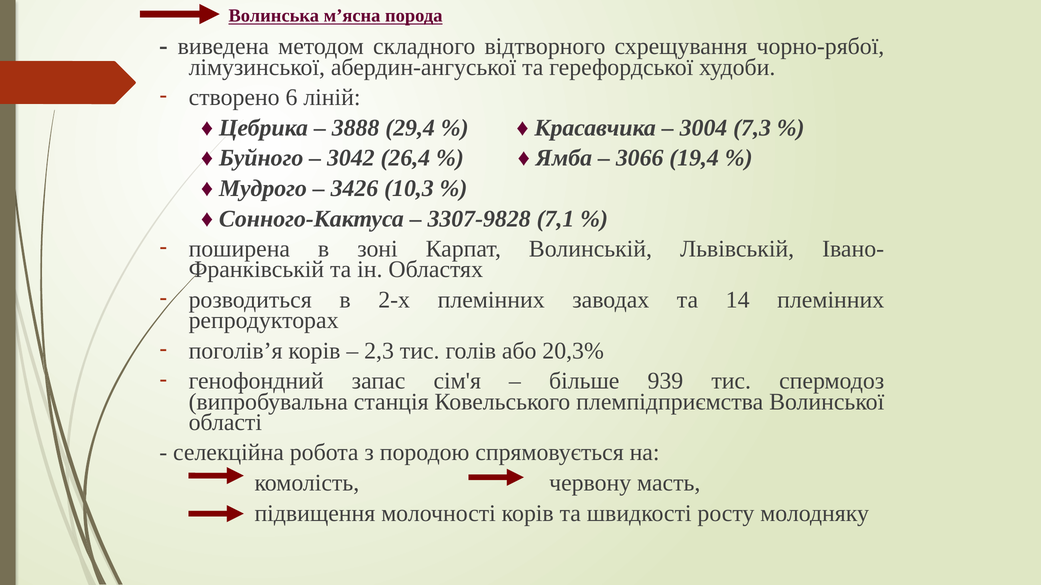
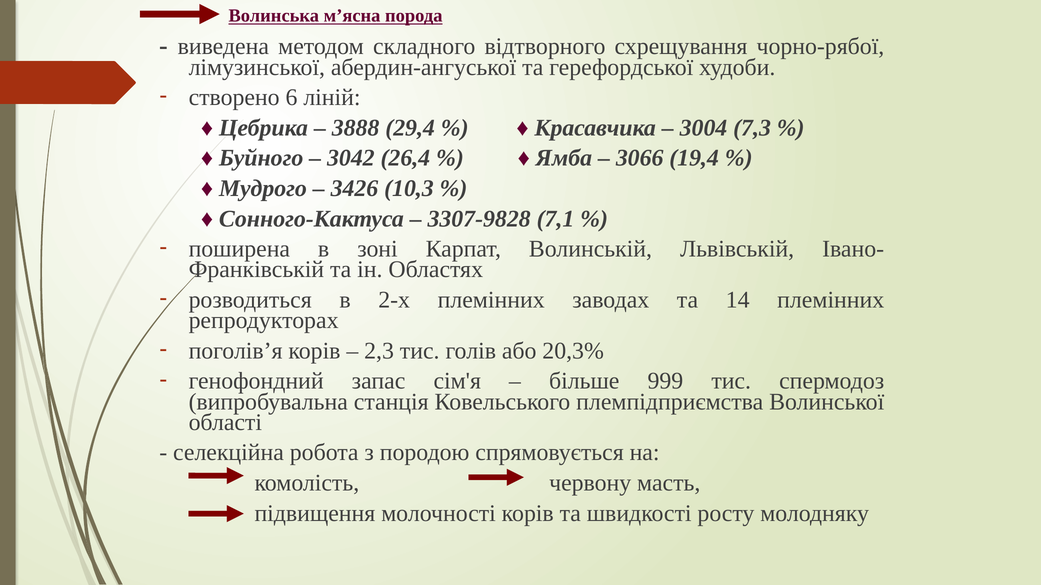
939: 939 -> 999 (665, 381)
